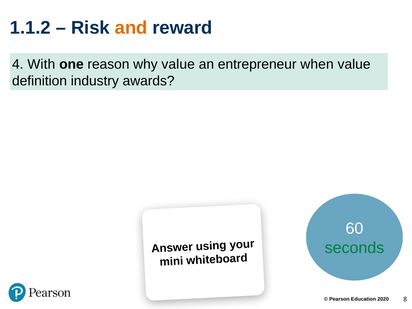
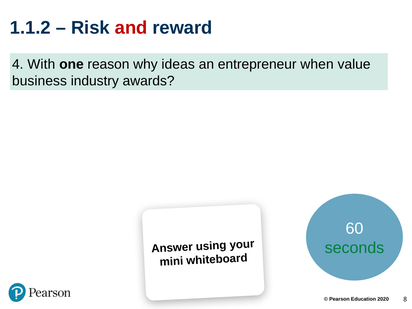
and colour: orange -> red (131, 28)
why value: value -> ideas (178, 64)
definition: definition -> business (39, 81)
